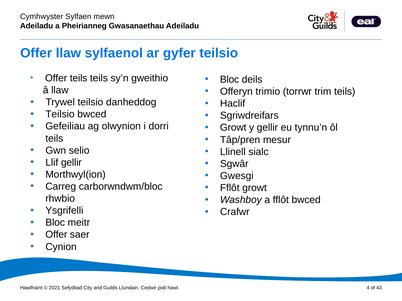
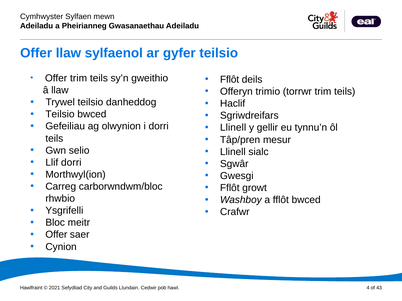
Offer teils: teils -> trim (79, 78)
Bloc: Bloc -> Fflôt (230, 80)
Growt: Growt -> Llinell (233, 128)
Llif gellir: gellir -> dorri (71, 163)
